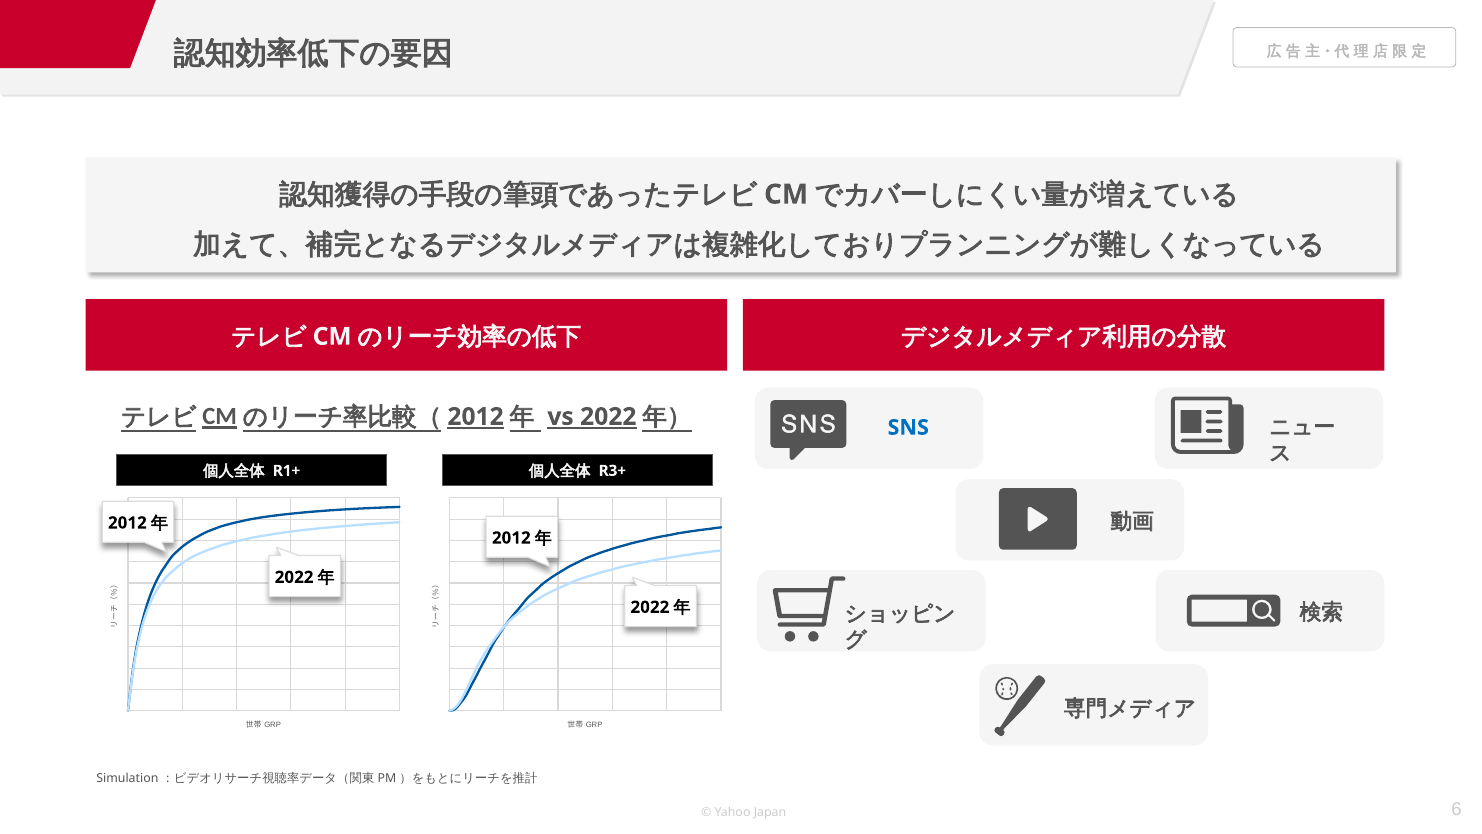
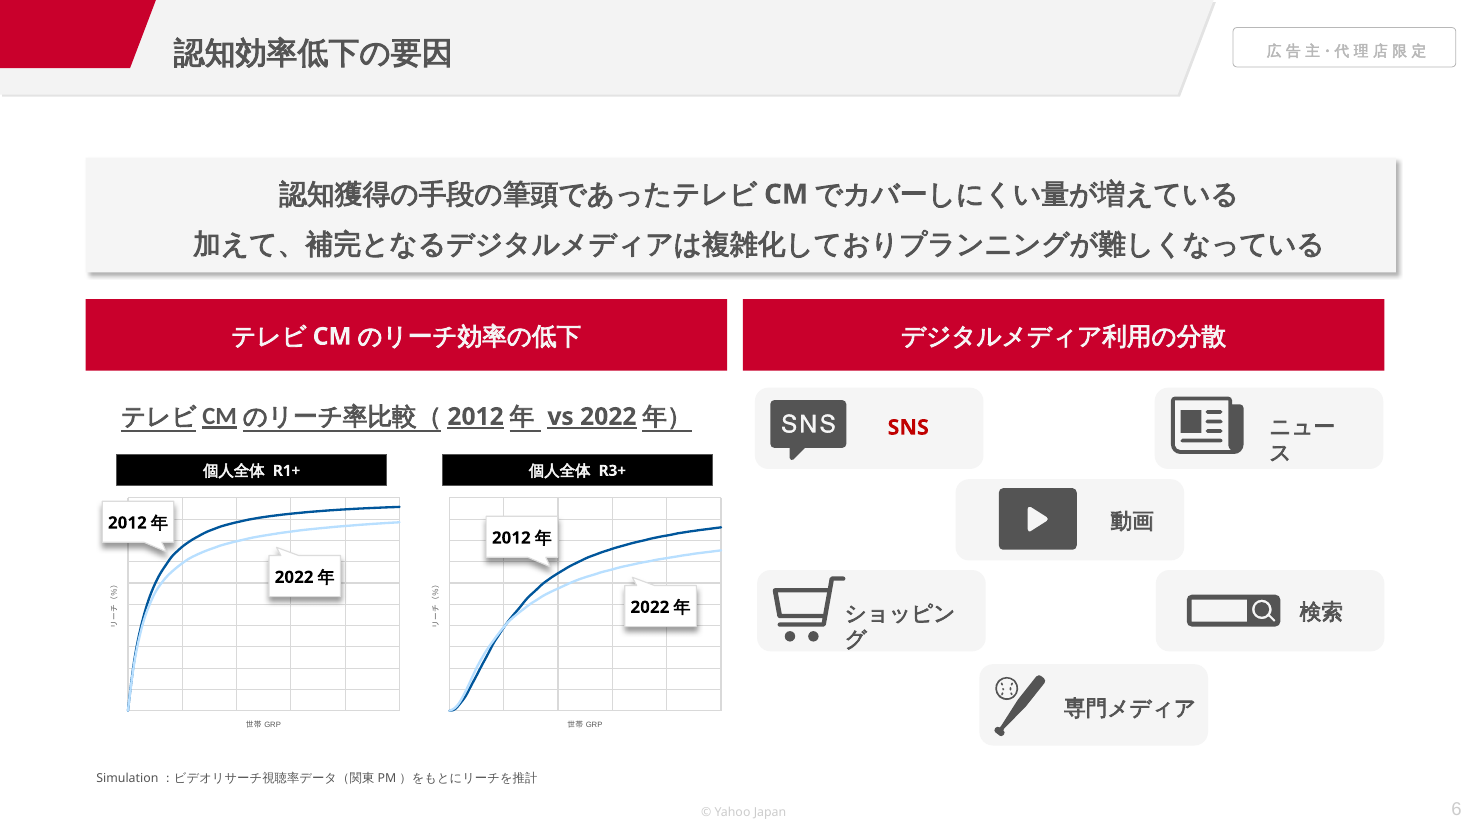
SNS colour: blue -> red (908, 427)
